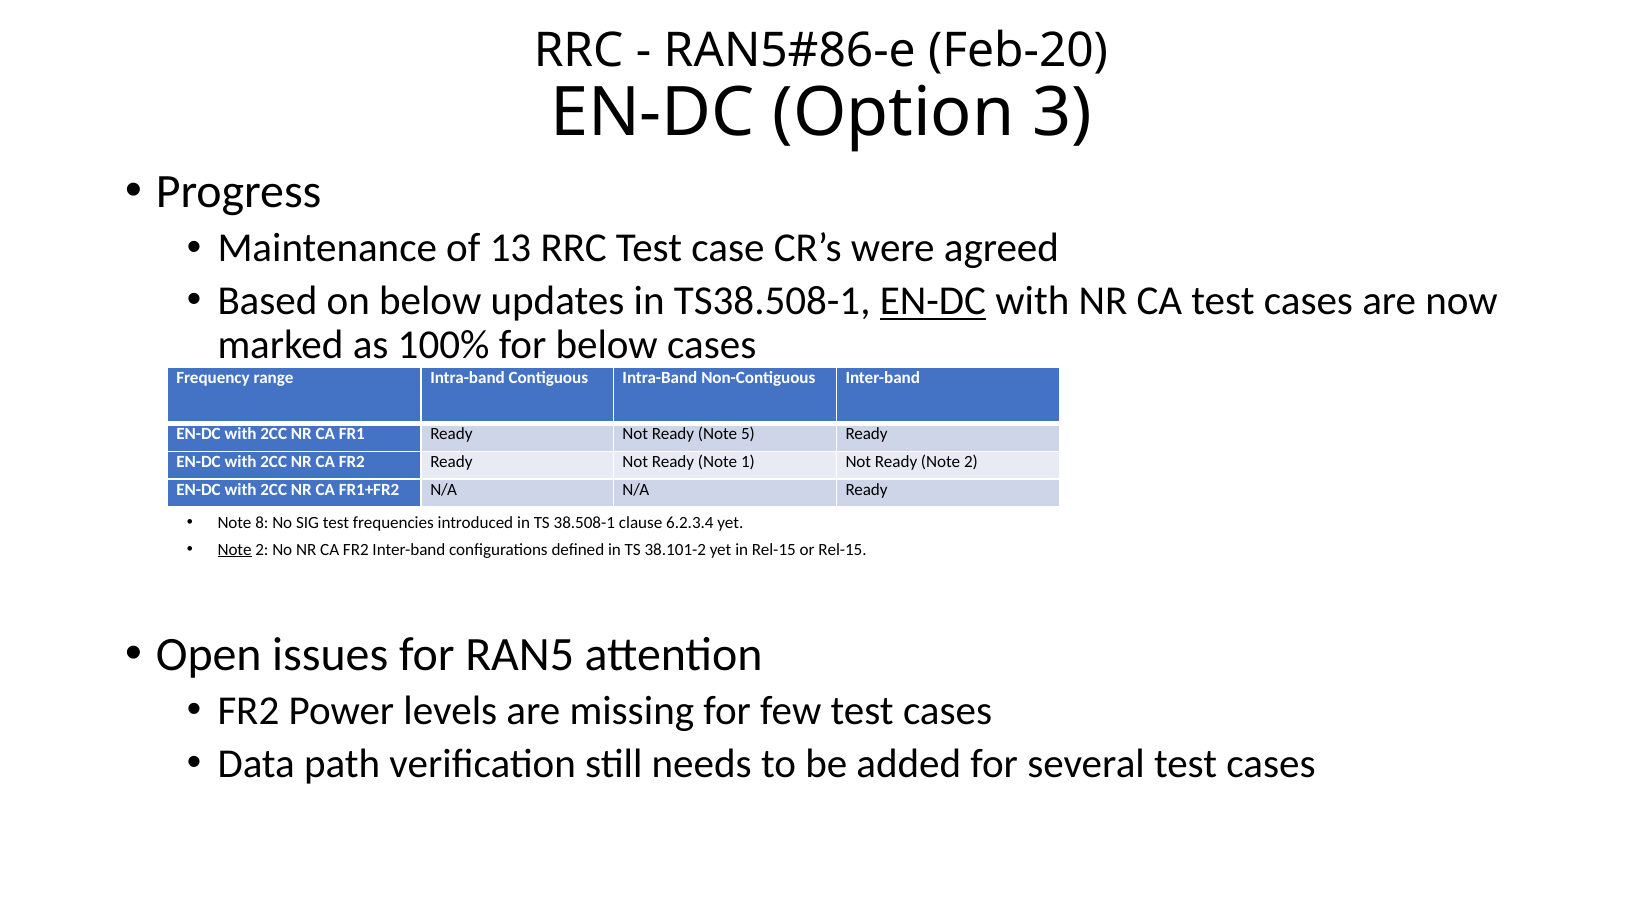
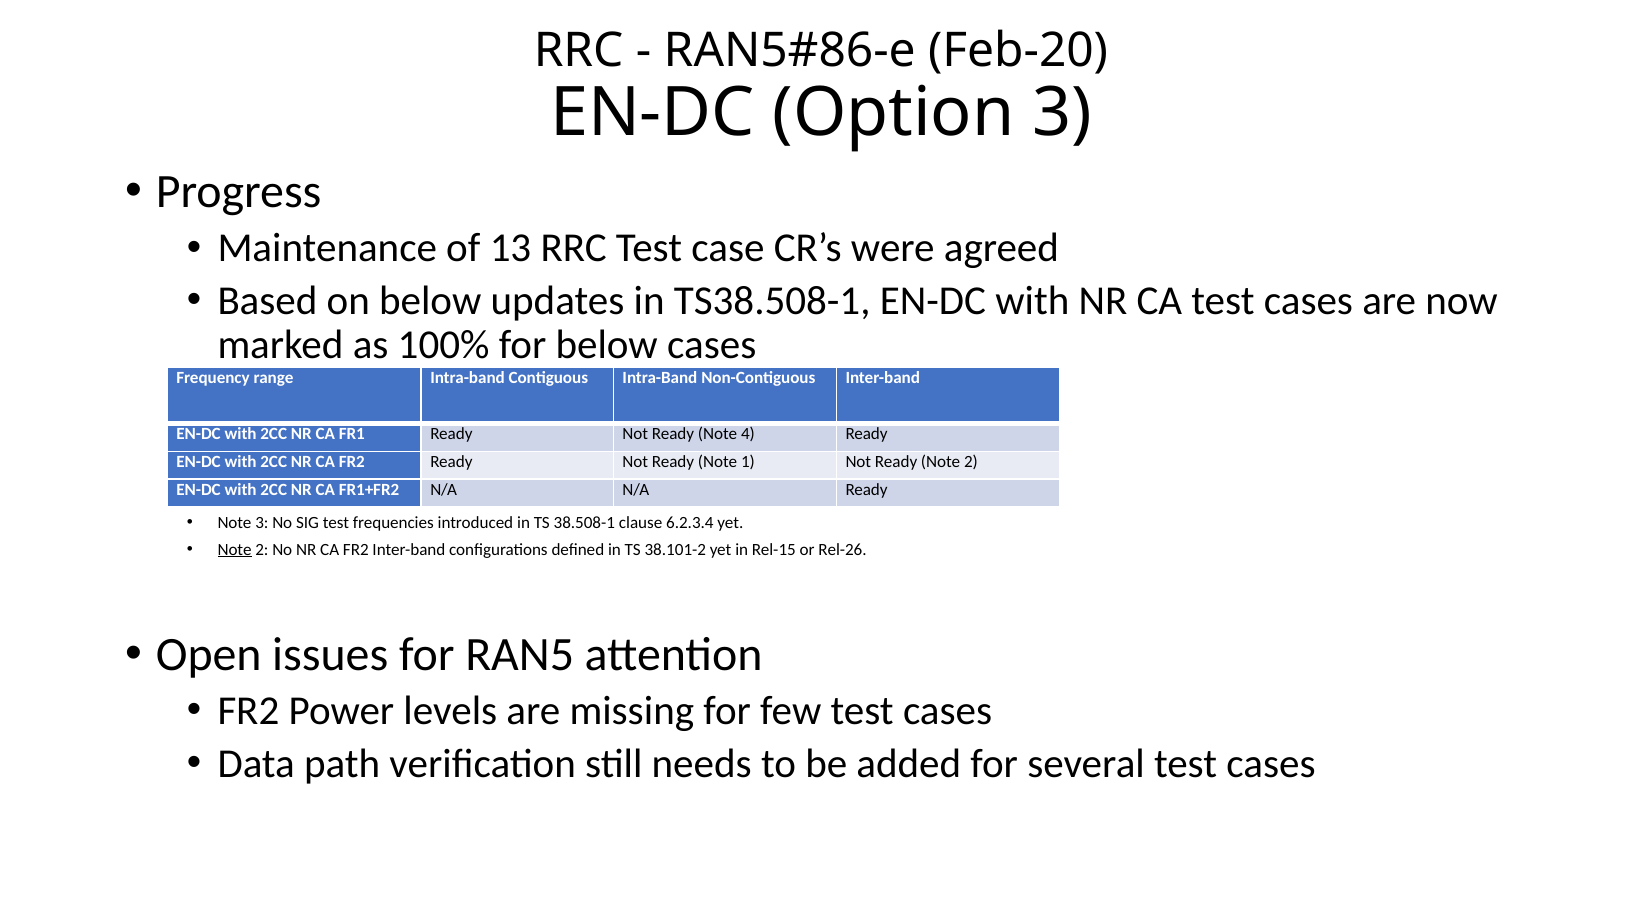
EN-DC underline: present -> none (933, 301)
5: 5 -> 4 (748, 434)
Note 8: 8 -> 3 (262, 523)
or Rel-15: Rel-15 -> Rel-26 (843, 550)
